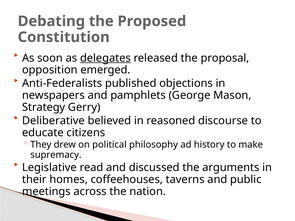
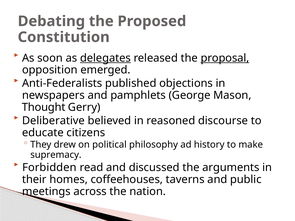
proposal underline: none -> present (225, 58)
Strategy: Strategy -> Thought (44, 107)
Legislative: Legislative -> Forbidden (49, 168)
